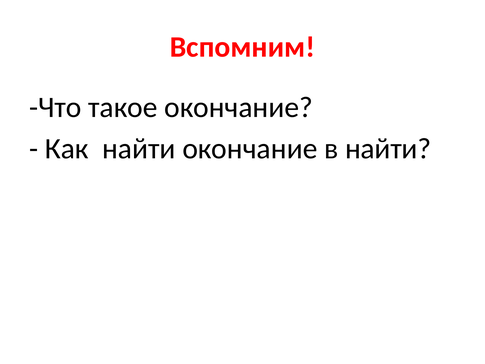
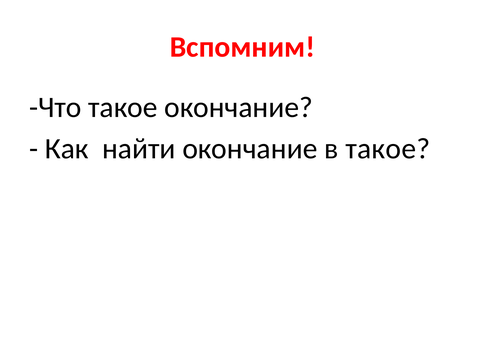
в найти: найти -> такое (388, 149)
